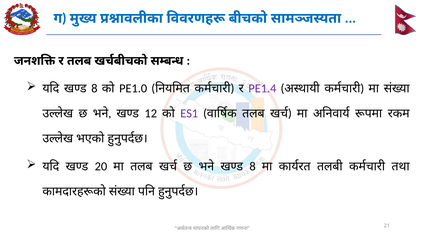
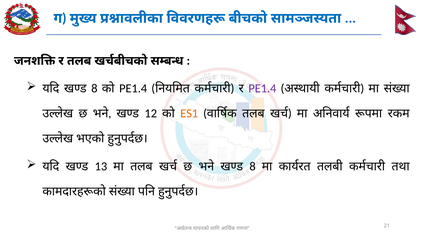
PE1.0: PE1.0 -> PE1.4 (133, 89)
ES1 colour: purple -> orange (189, 114)
20: 20 -> 13 (101, 167)
